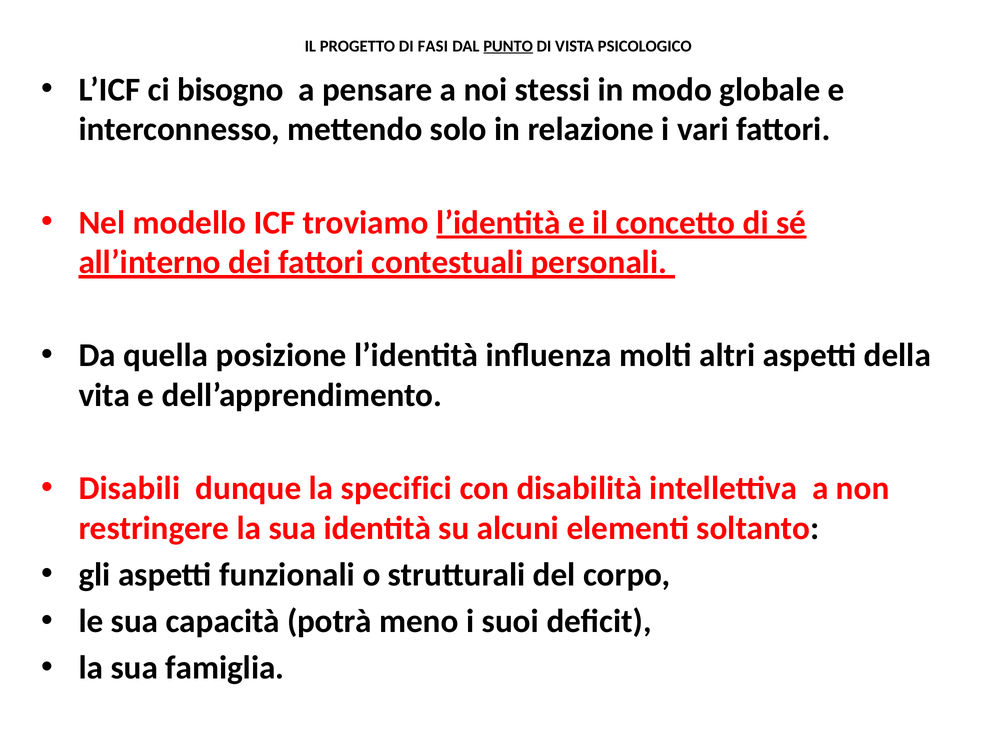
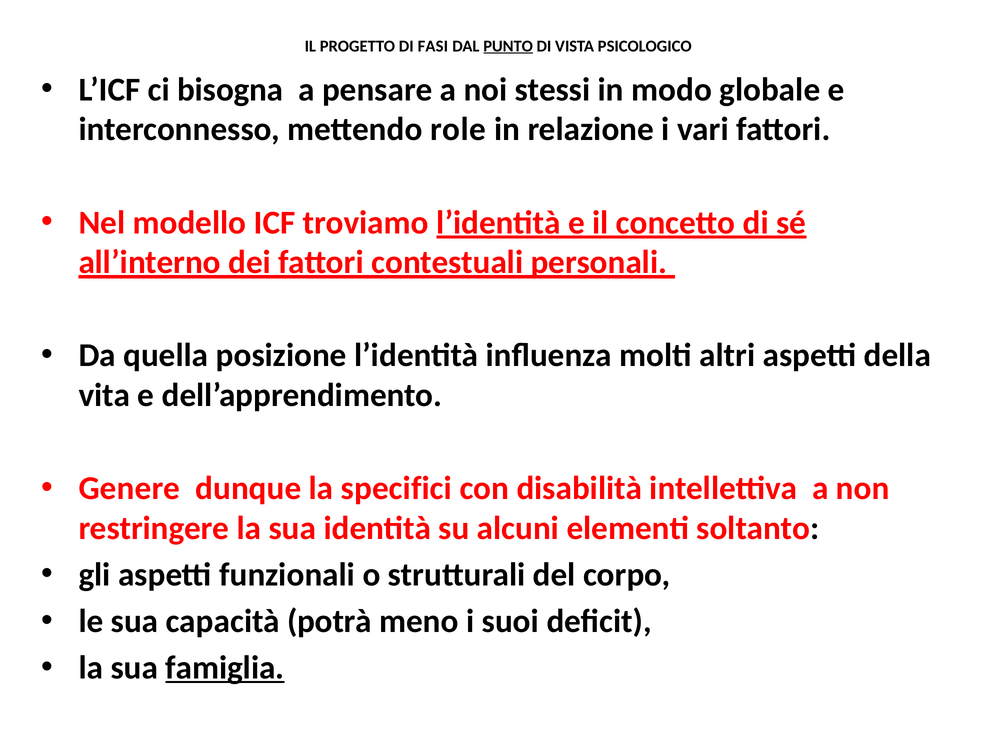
bisogno: bisogno -> bisogna (230, 90)
solo: solo -> role (458, 129)
Disabili: Disabili -> Genere (129, 488)
famiglia underline: none -> present (225, 668)
